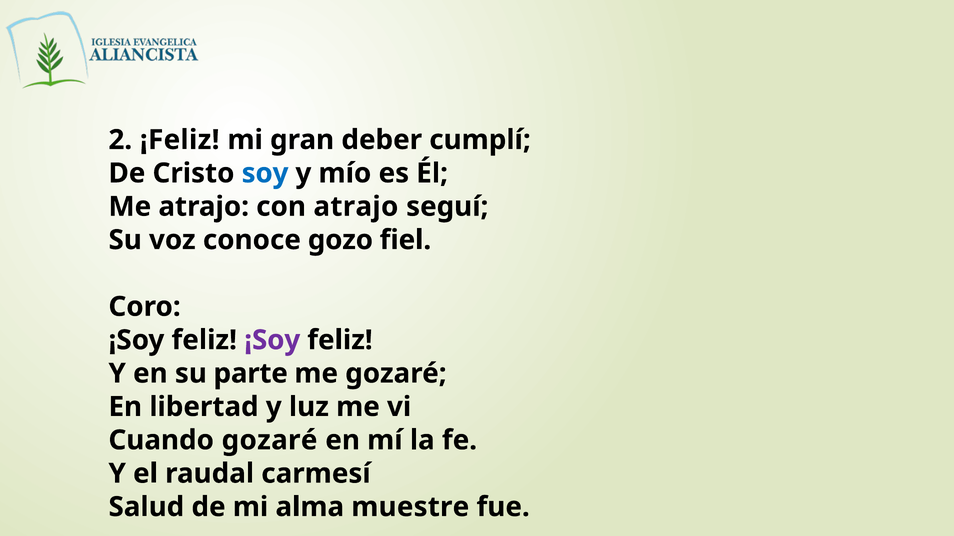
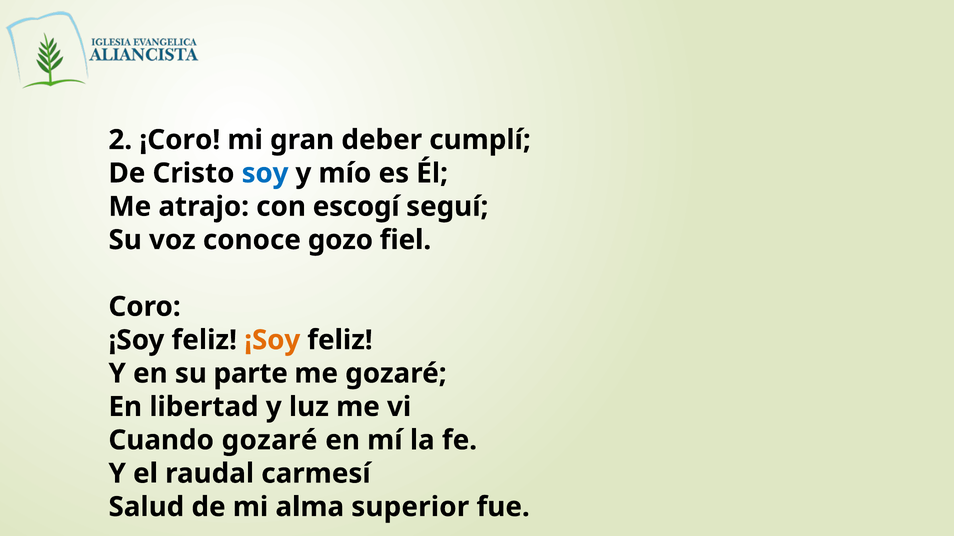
¡Feliz: ¡Feliz -> ¡Coro (180, 140)
con atrajo: atrajo -> escogí (356, 207)
¡Soy colour: purple -> orange (272, 340)
muestre: muestre -> superior (410, 507)
